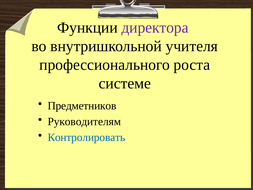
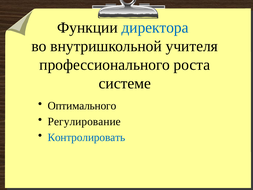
директора colour: purple -> blue (155, 28)
Предметников: Предметников -> Оптимального (82, 106)
Руководителям: Руководителям -> Регулирование (84, 121)
